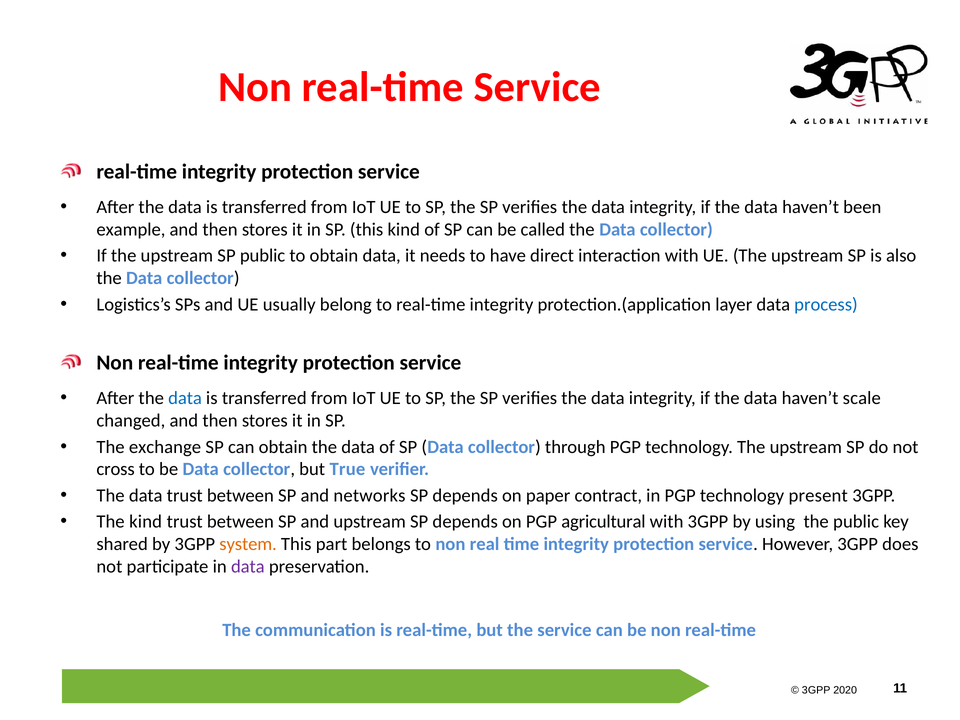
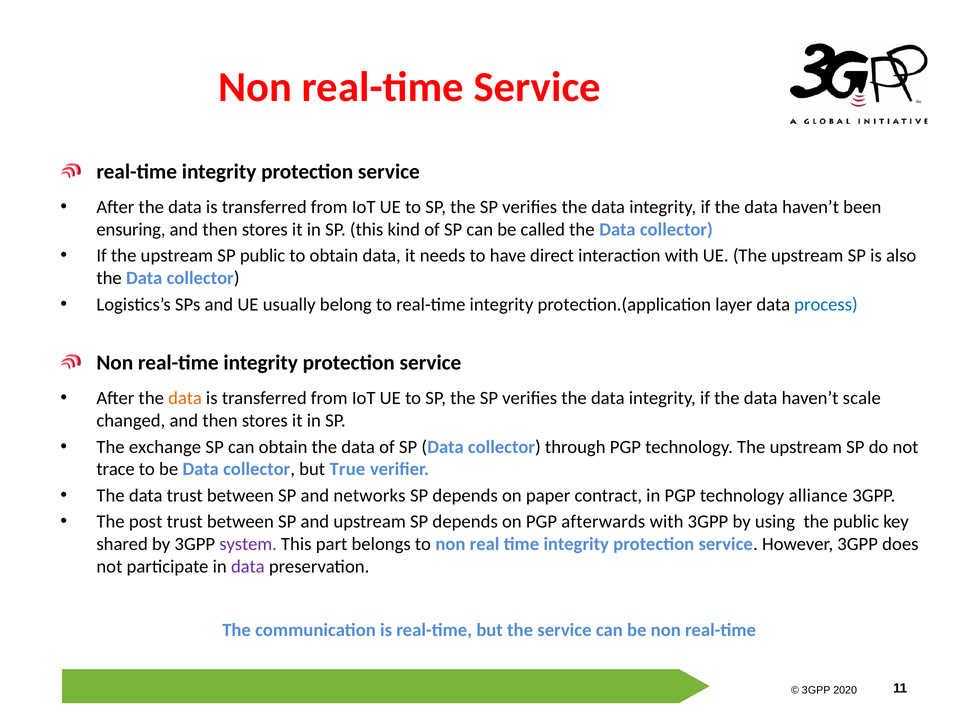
example: example -> ensuring (131, 230)
data colour: blue -> orange (185, 398)
cross: cross -> trace (116, 469)
present: present -> alliance (818, 495)
The kind: kind -> post (146, 522)
agricultural: agricultural -> afterwards (603, 522)
system colour: orange -> purple (248, 544)
